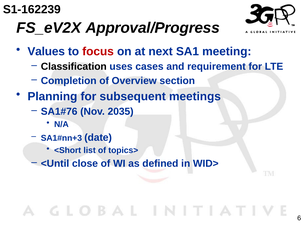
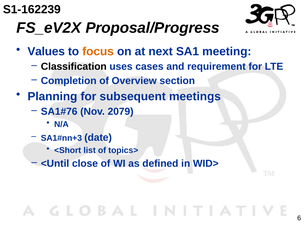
Approval/Progress: Approval/Progress -> Proposal/Progress (153, 28)
focus colour: red -> orange (98, 52)
2035: 2035 -> 2079 (121, 112)
